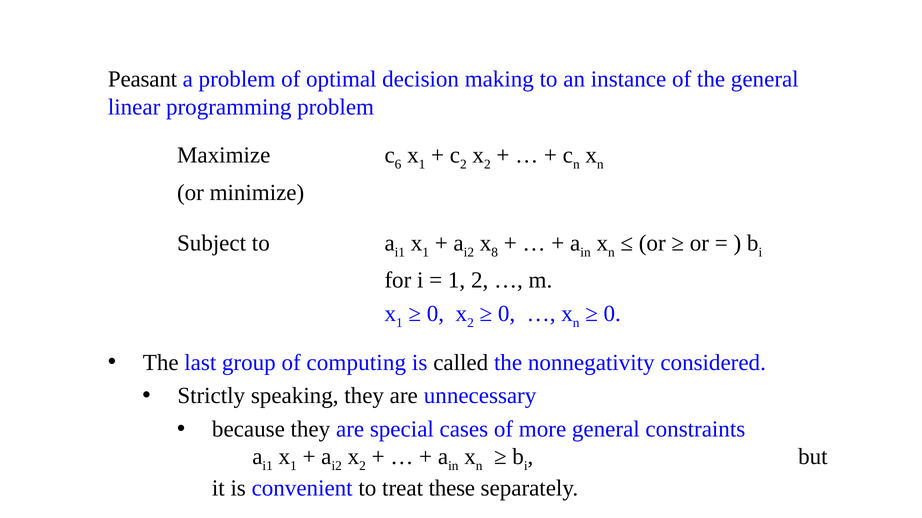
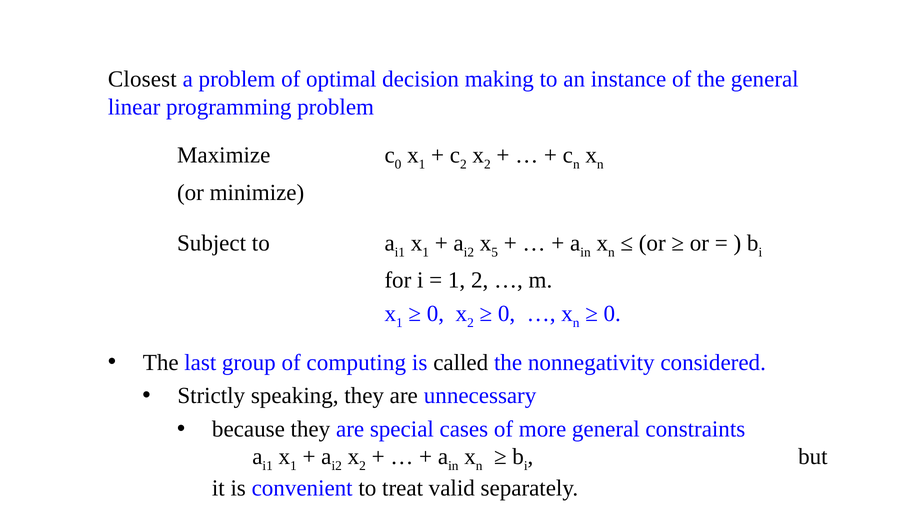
Peasant: Peasant -> Closest (142, 79)
6: 6 -> 0 (398, 164)
8: 8 -> 5 (495, 252)
these: these -> valid (452, 489)
